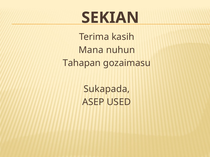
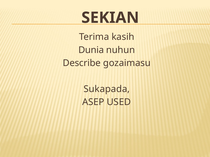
Mana: Mana -> Dunia (91, 50)
Tahapan: Tahapan -> Describe (82, 63)
